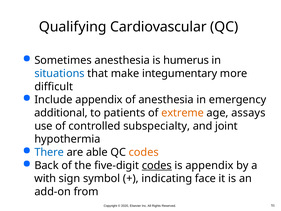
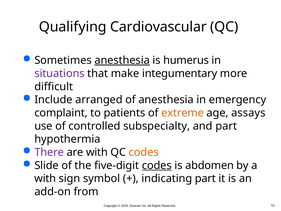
anesthesia underline: none -> present (122, 60)
situations colour: blue -> purple (60, 73)
Include appendix: appendix -> arranged (99, 100)
additional: additional -> complaint (61, 113)
and joint: joint -> part (226, 126)
There colour: blue -> purple (49, 152)
are able: able -> with (97, 152)
Back: Back -> Slide (47, 165)
is appendix: appendix -> abdomen (210, 165)
indicating face: face -> part (205, 178)
